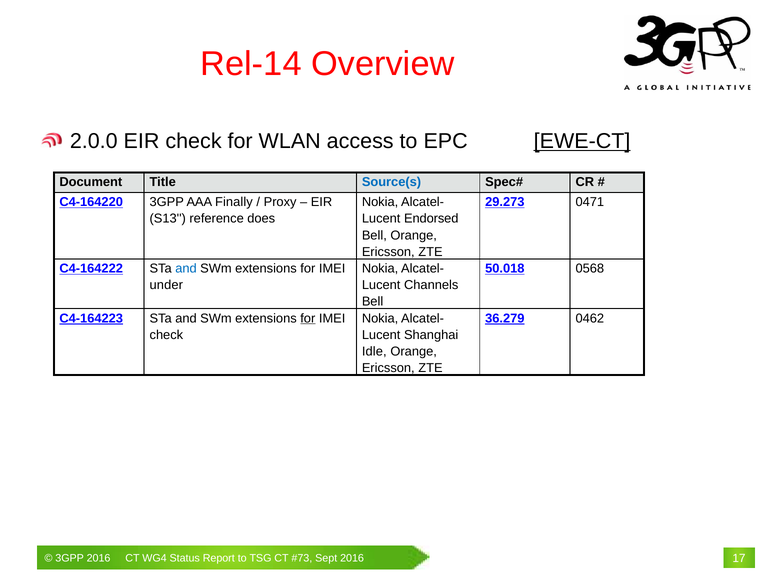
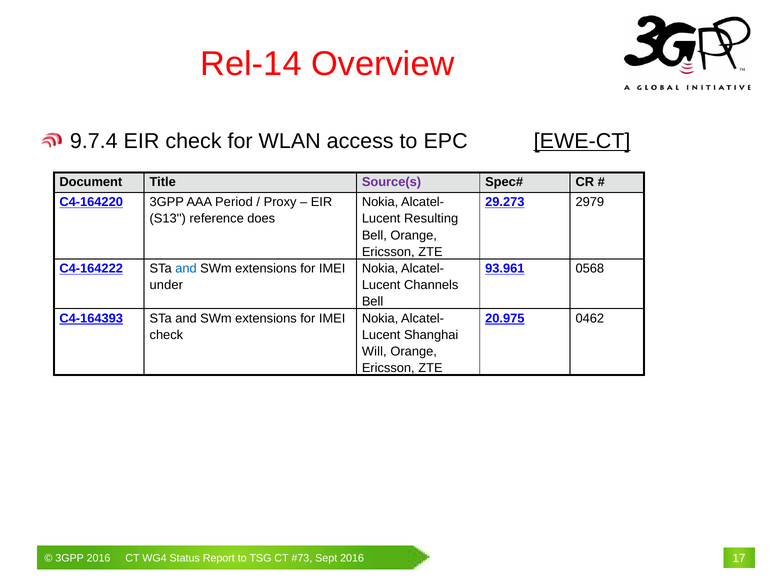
2.0.0: 2.0.0 -> 9.7.4 (94, 141)
Source(s colour: blue -> purple (391, 182)
Finally: Finally -> Period (234, 202)
0471: 0471 -> 2979 (590, 202)
Endorsed: Endorsed -> Resulting (431, 219)
50.018: 50.018 -> 93.961 (505, 268)
C4-164223: C4-164223 -> C4-164393 (91, 318)
for underline: present -> none (308, 318)
36.279: 36.279 -> 20.975 (505, 318)
Idle: Idle -> Will (374, 351)
